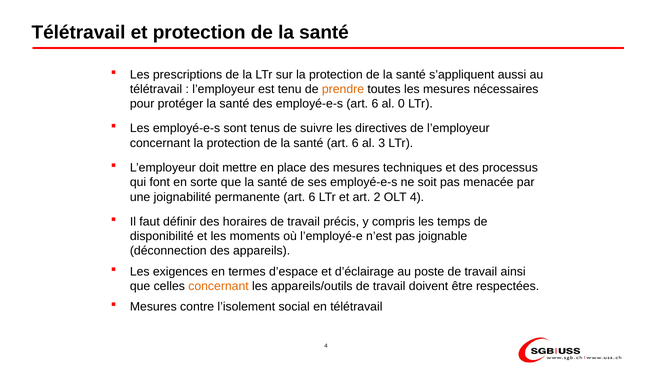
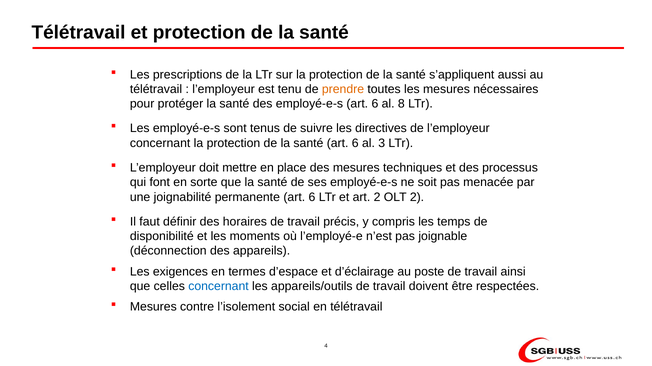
0: 0 -> 8 (401, 104)
OLT 4: 4 -> 2 (417, 197)
concernant colour: orange -> blue (219, 287)
